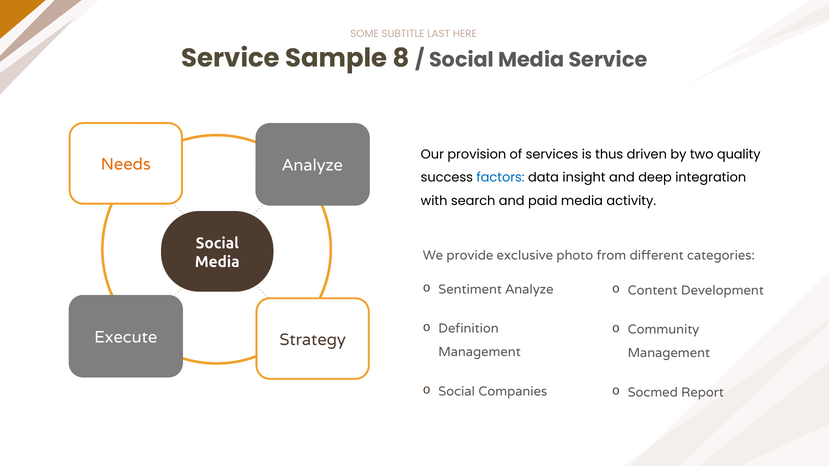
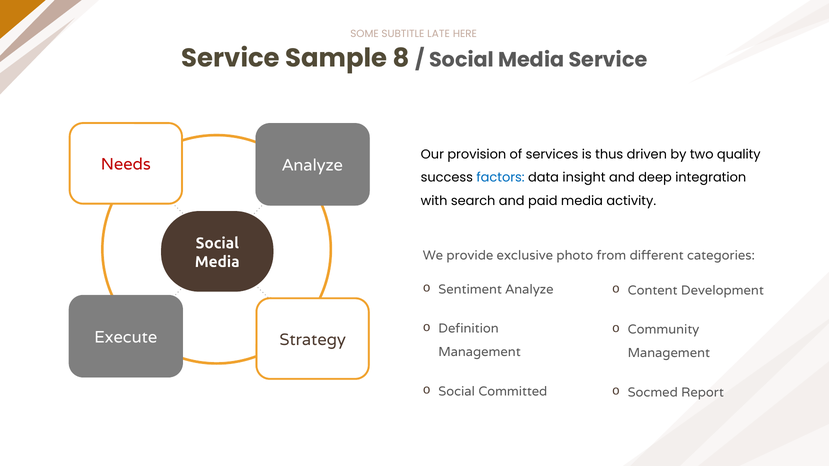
LAST: LAST -> LATE (439, 34)
Needs colour: orange -> red (126, 165)
Companies: Companies -> Committed (513, 392)
